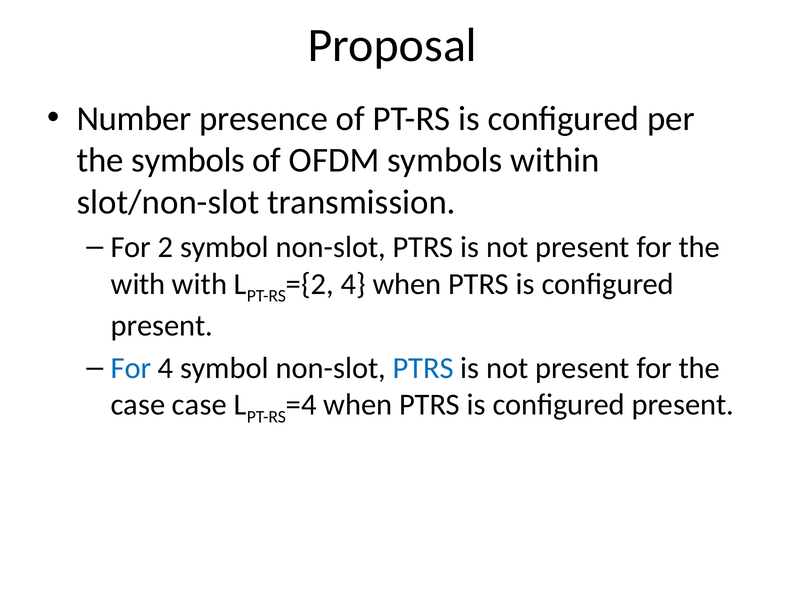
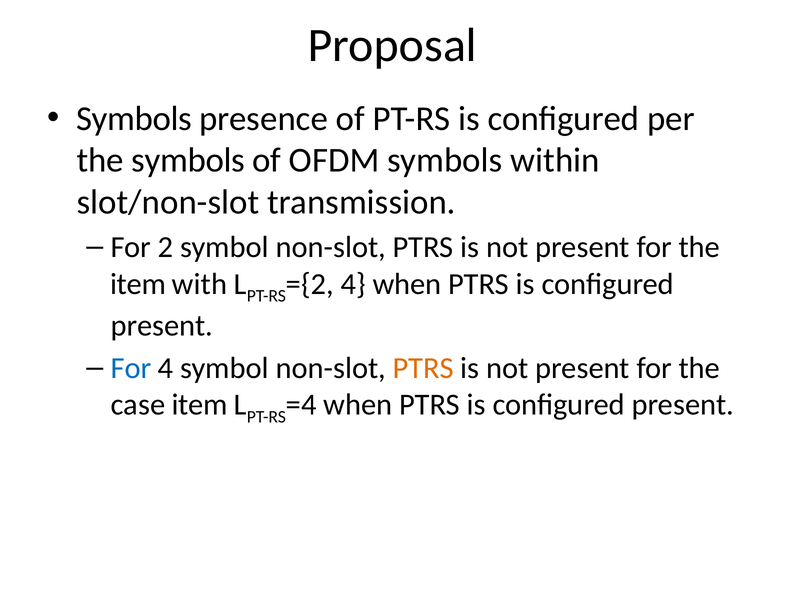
Number: Number -> Symbols (134, 118)
with: with -> item (138, 284)
PTRS colour: blue -> orange (423, 368)
case case: case -> item (200, 405)
